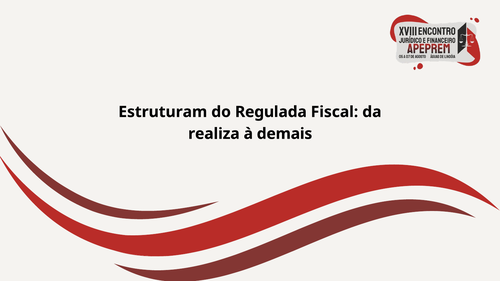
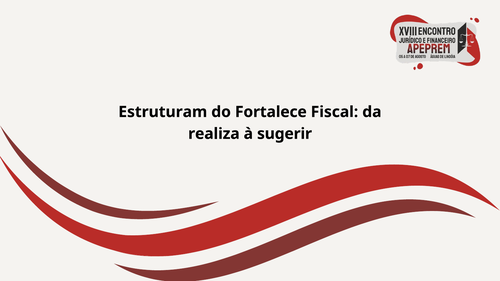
Regulada: Regulada -> Fortalece (271, 112)
demais: demais -> sugerir (285, 134)
